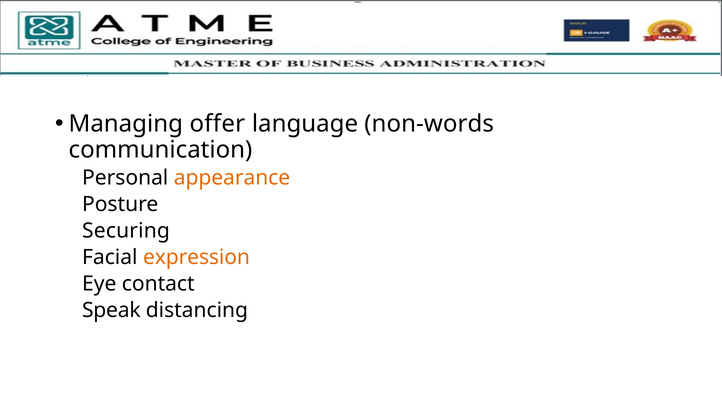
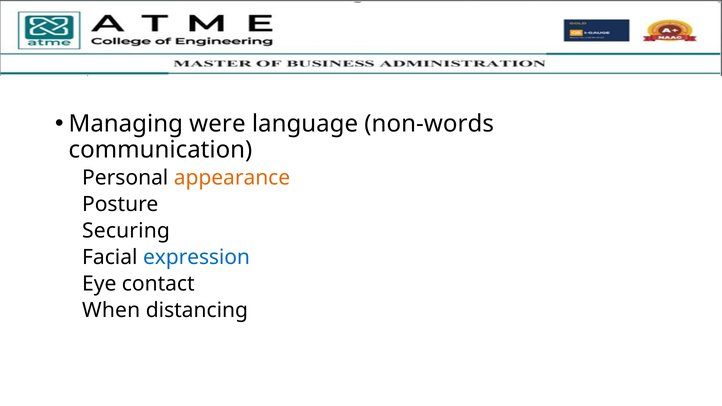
offer: offer -> were (217, 124)
expression colour: orange -> blue (196, 257)
Speak: Speak -> When (111, 310)
